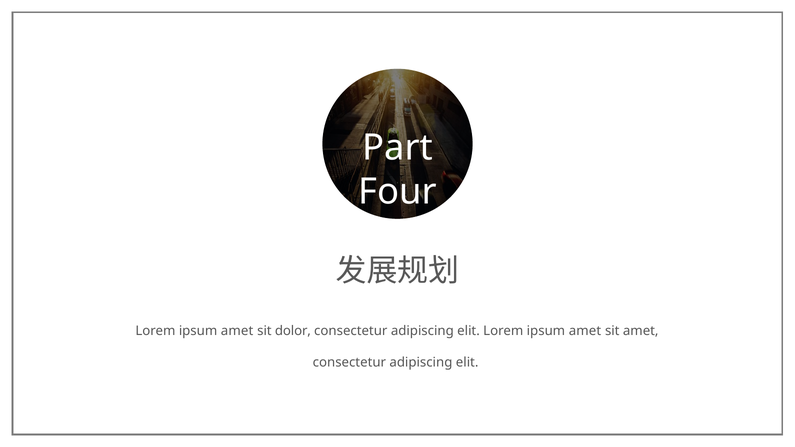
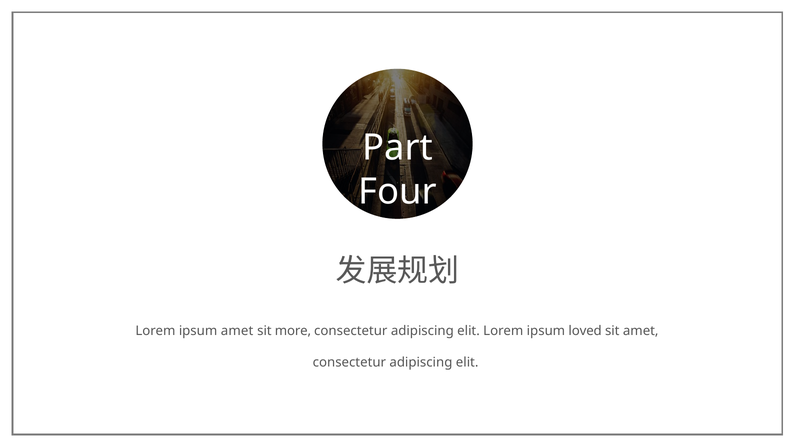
dolor: dolor -> more (293, 331)
elit Lorem ipsum amet: amet -> loved (585, 331)
